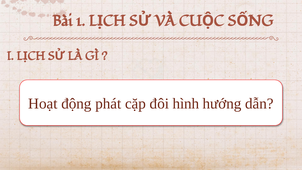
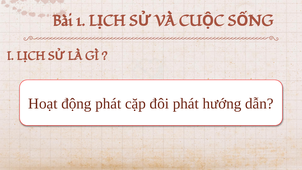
đôi hình: hình -> phát (186, 104)
